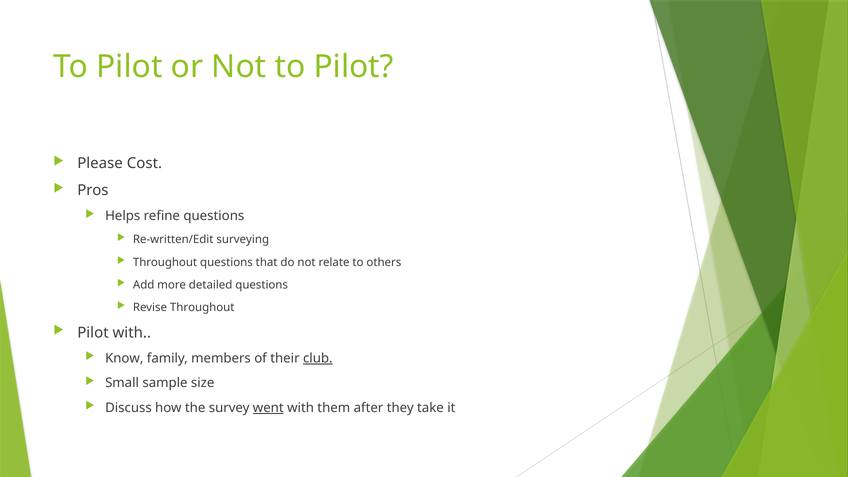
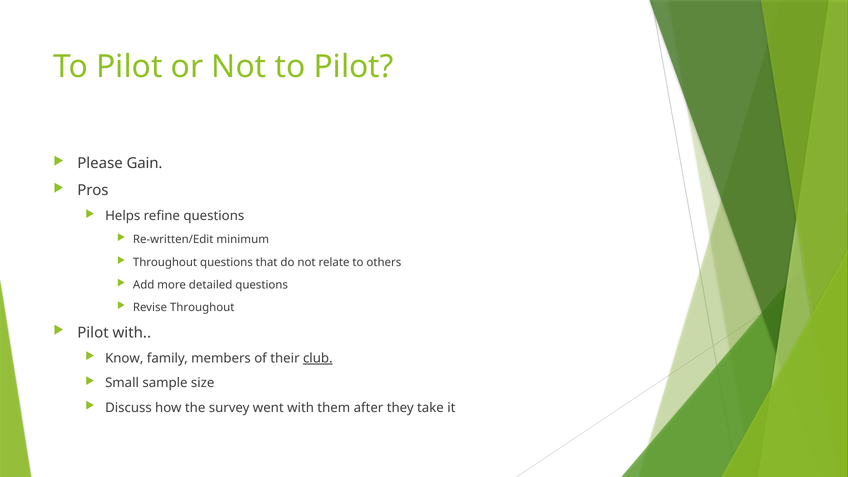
Cost: Cost -> Gain (145, 164)
surveying: surveying -> minimum (243, 240)
went underline: present -> none (268, 408)
